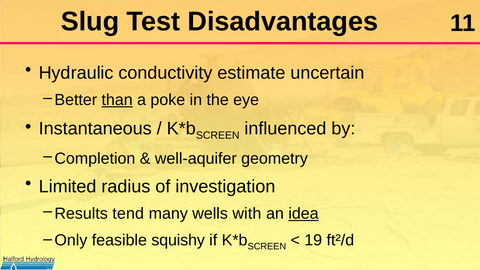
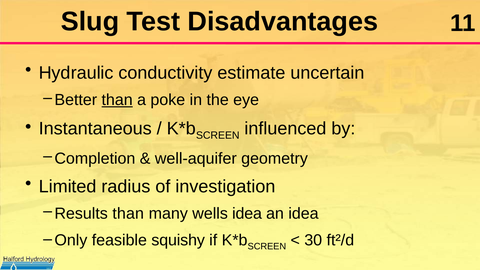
Results tend: tend -> than (128, 214)
wells with: with -> idea (247, 214)
idea underline: present -> none (303, 214)
19: 19 -> 30 (313, 240)
